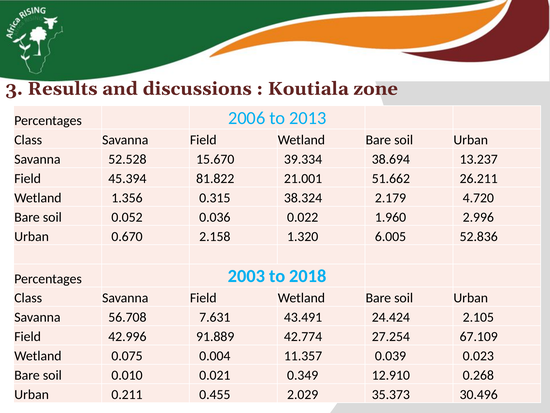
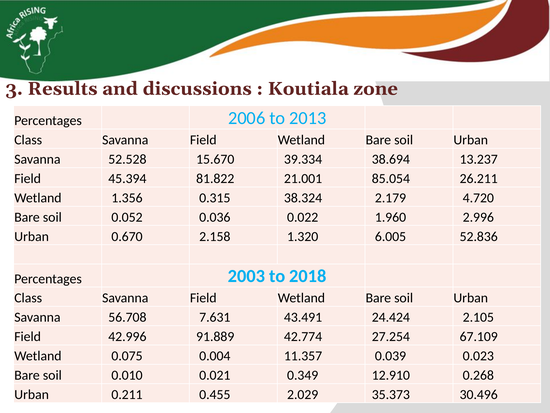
51.662: 51.662 -> 85.054 (391, 178)
